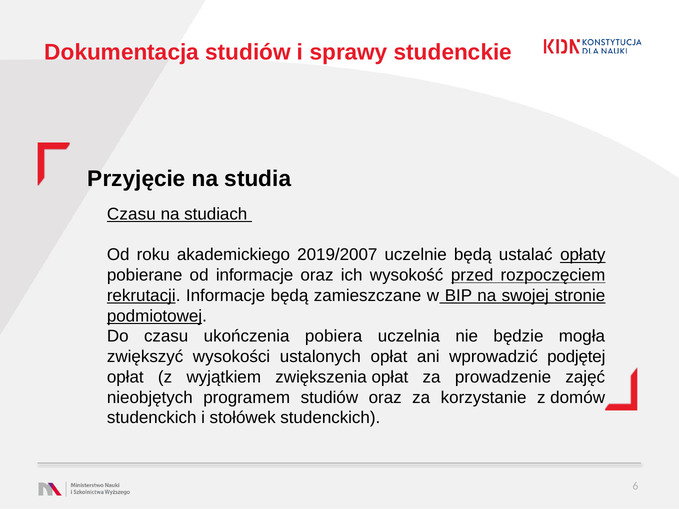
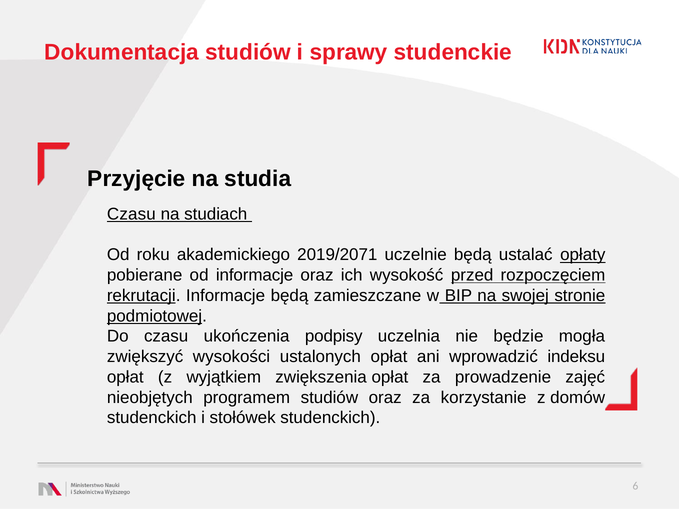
2019/2007: 2019/2007 -> 2019/2071 (337, 255)
pobiera: pobiera -> podpisy (334, 336)
podjętej: podjętej -> indeksu (576, 357)
